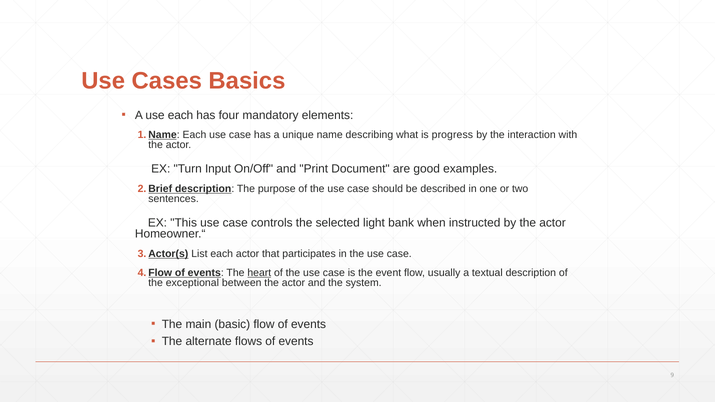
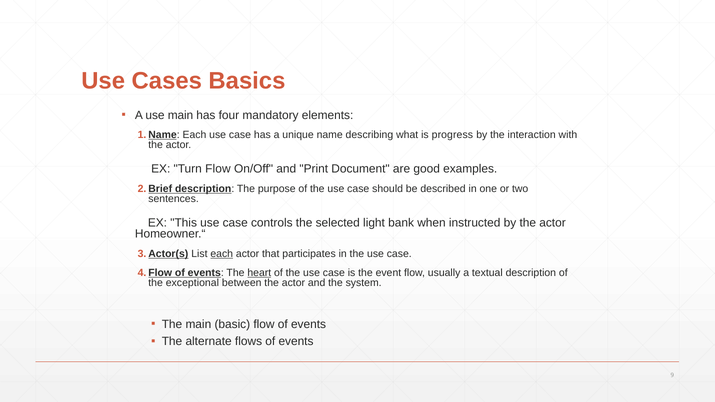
use each: each -> main (180, 115)
Turn Input: Input -> Flow (218, 169)
each underline: none -> present (222, 254)
